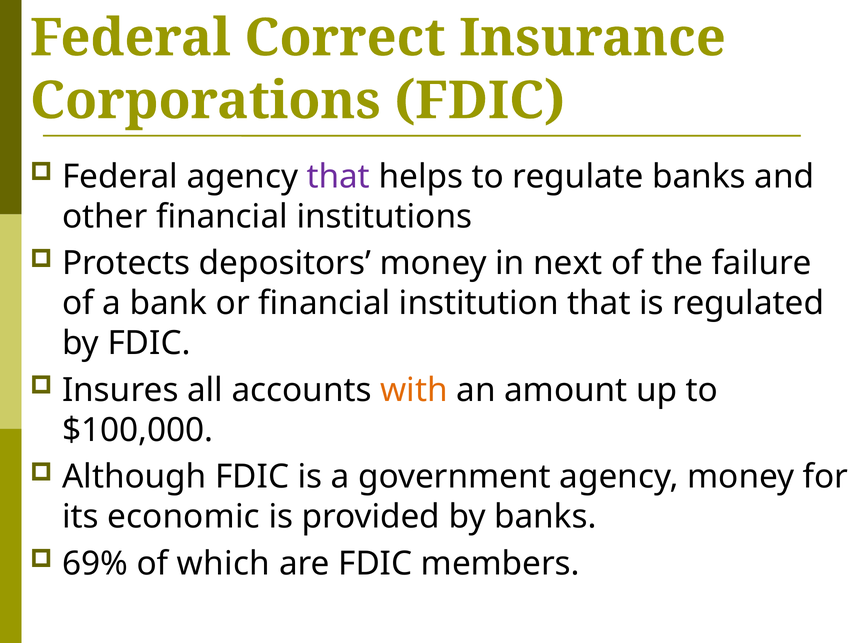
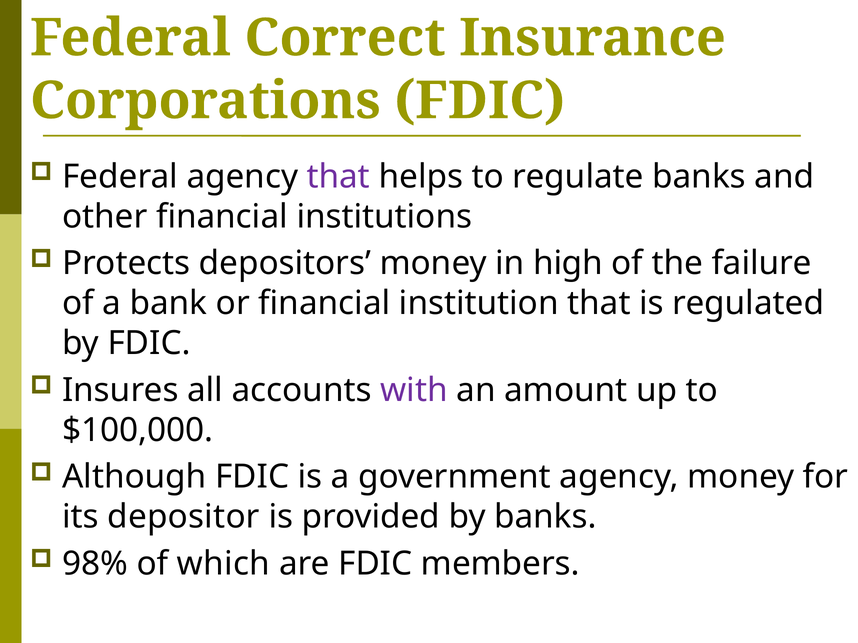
next: next -> high (568, 264)
with colour: orange -> purple (414, 390)
economic: economic -> depositor (184, 517)
69%: 69% -> 98% (95, 564)
